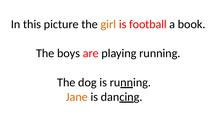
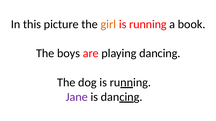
football: football -> running (148, 24)
playing running: running -> dancing (160, 54)
Jane colour: orange -> purple (77, 97)
